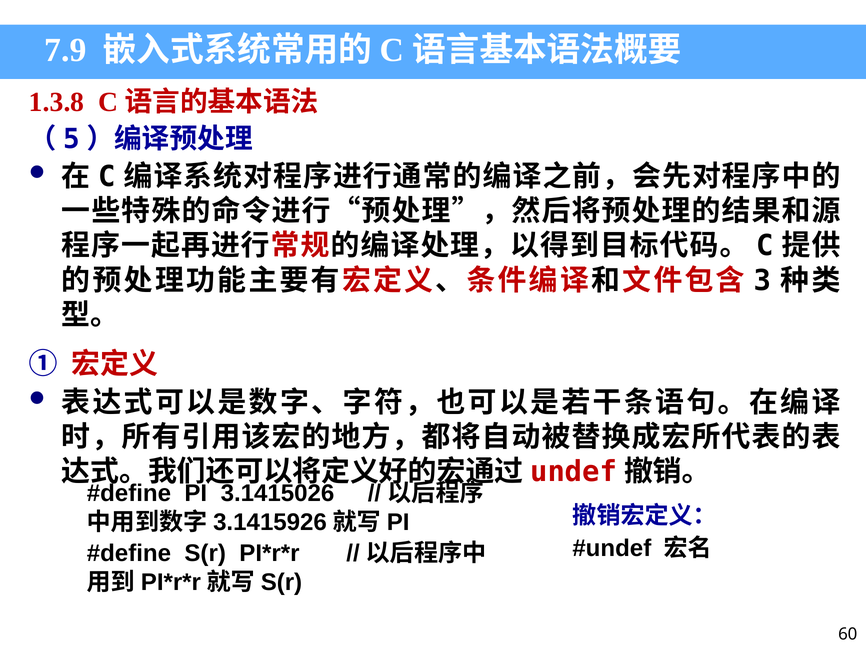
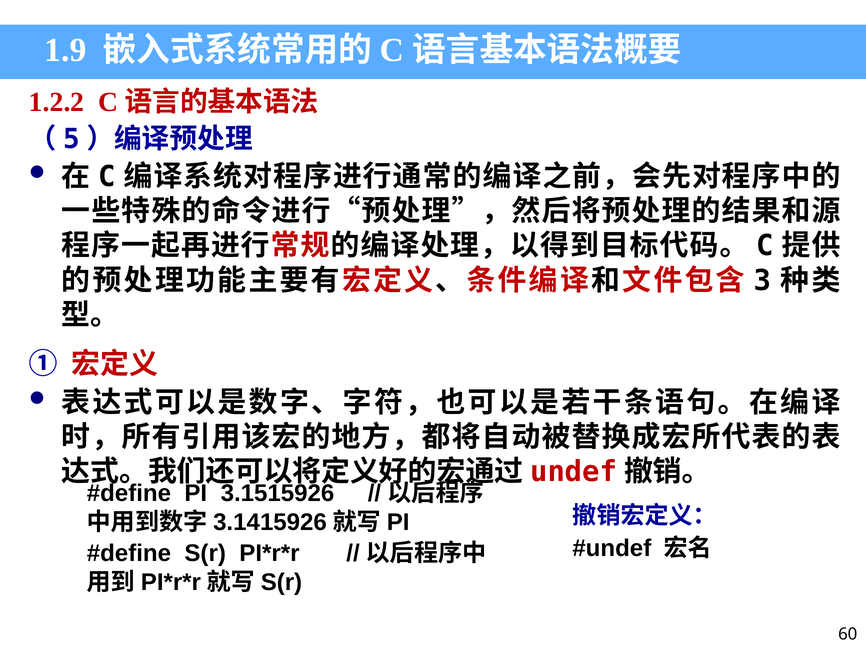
7.9: 7.9 -> 1.9 (65, 50)
1.3.8: 1.3.8 -> 1.2.2 (57, 102)
3.1415026: 3.1415026 -> 3.1515926 (278, 493)
